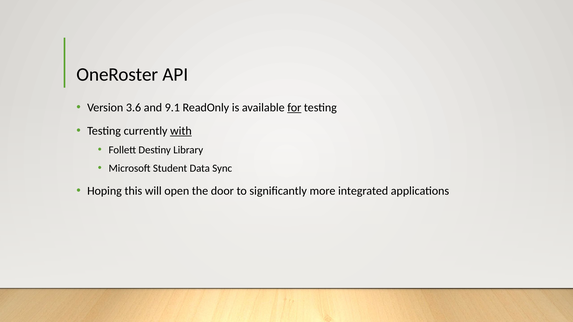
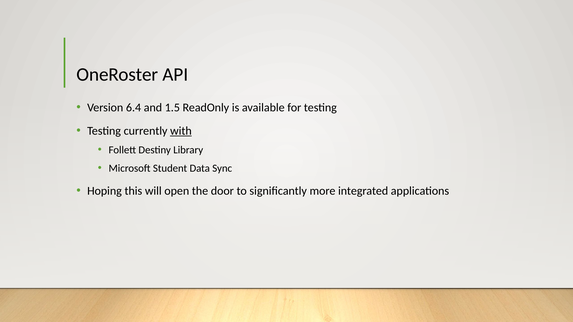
3.6: 3.6 -> 6.4 (134, 108)
9.1: 9.1 -> 1.5 (172, 108)
for underline: present -> none (294, 108)
